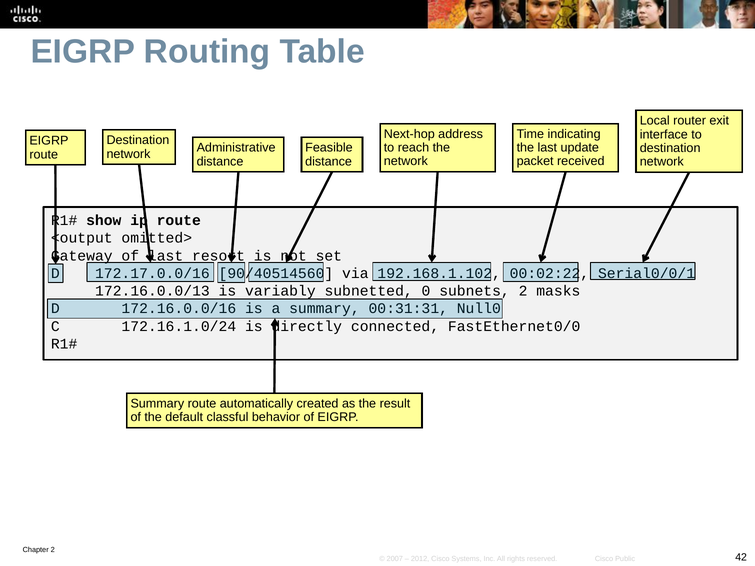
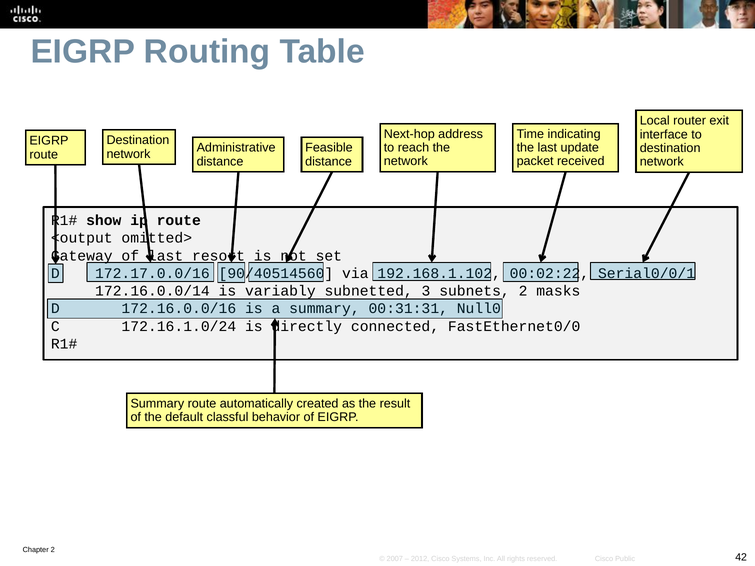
172.16.0.0/13: 172.16.0.0/13 -> 172.16.0.0/14 (152, 291)
0: 0 -> 3 (426, 291)
